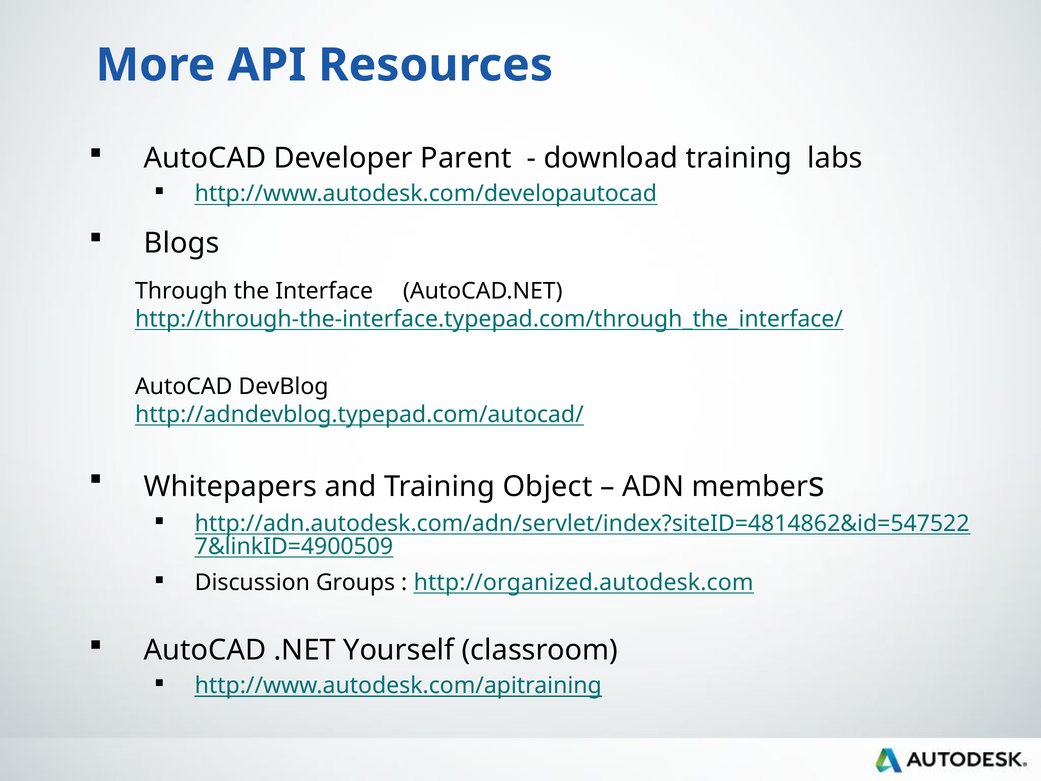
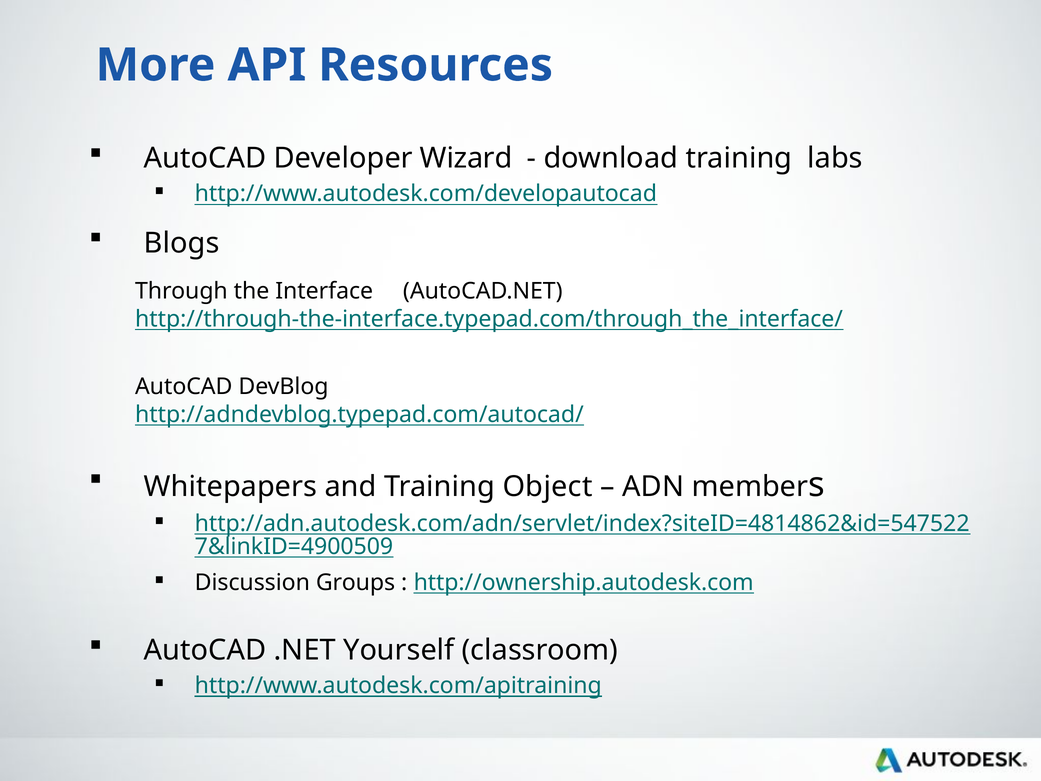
Parent: Parent -> Wizard (466, 158)
http://organized.autodesk.com: http://organized.autodesk.com -> http://ownership.autodesk.com (584, 582)
